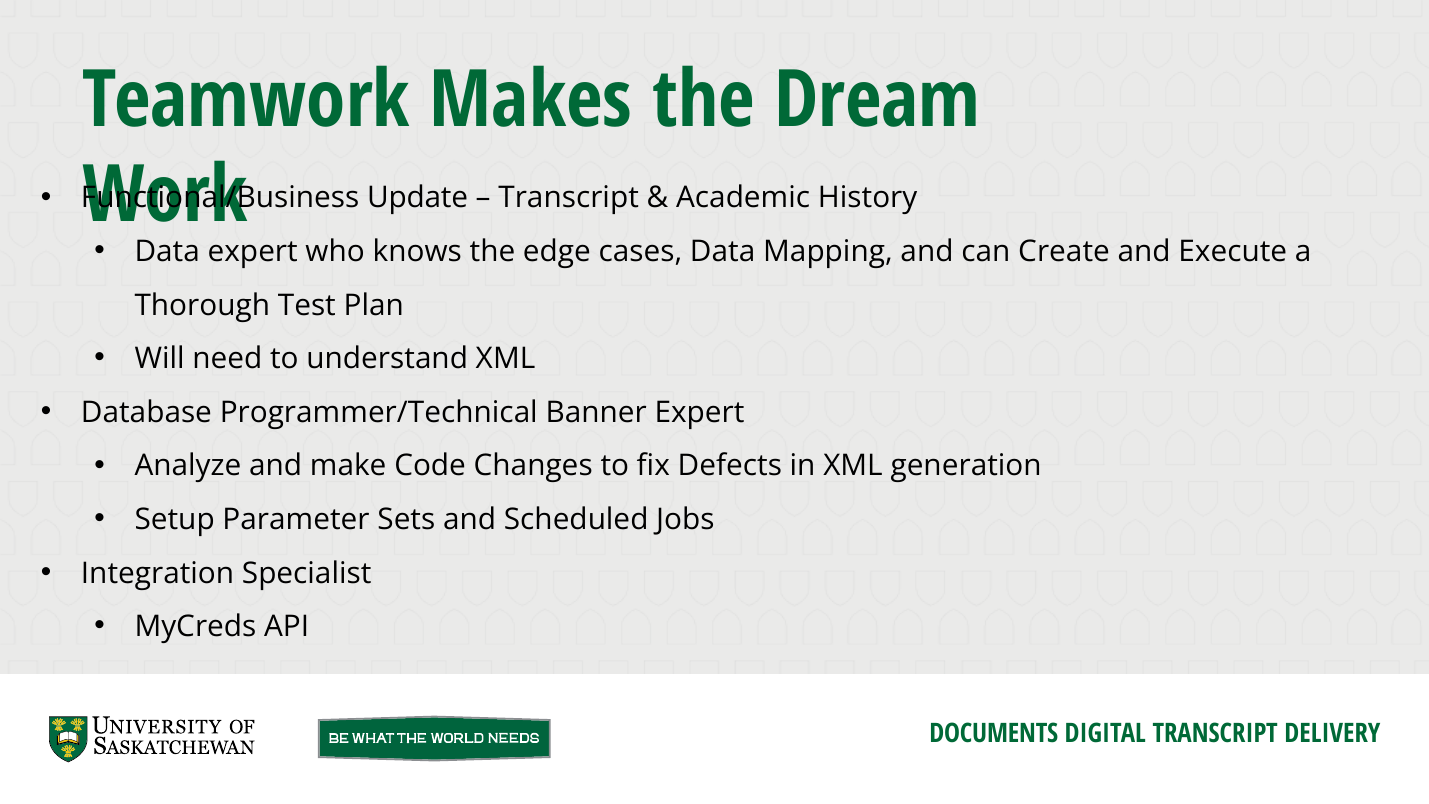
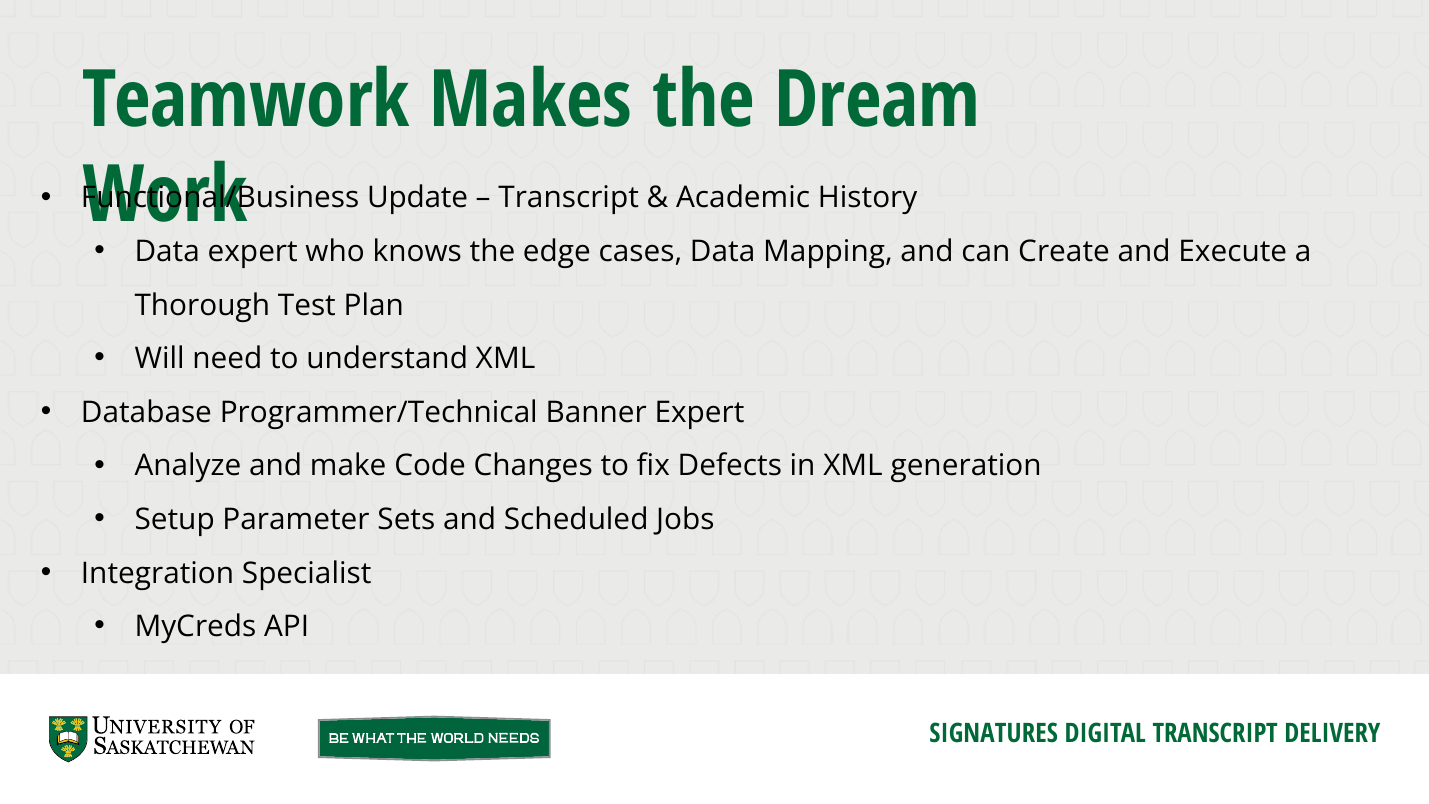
DOCUMENTS: DOCUMENTS -> SIGNATURES (994, 734)
